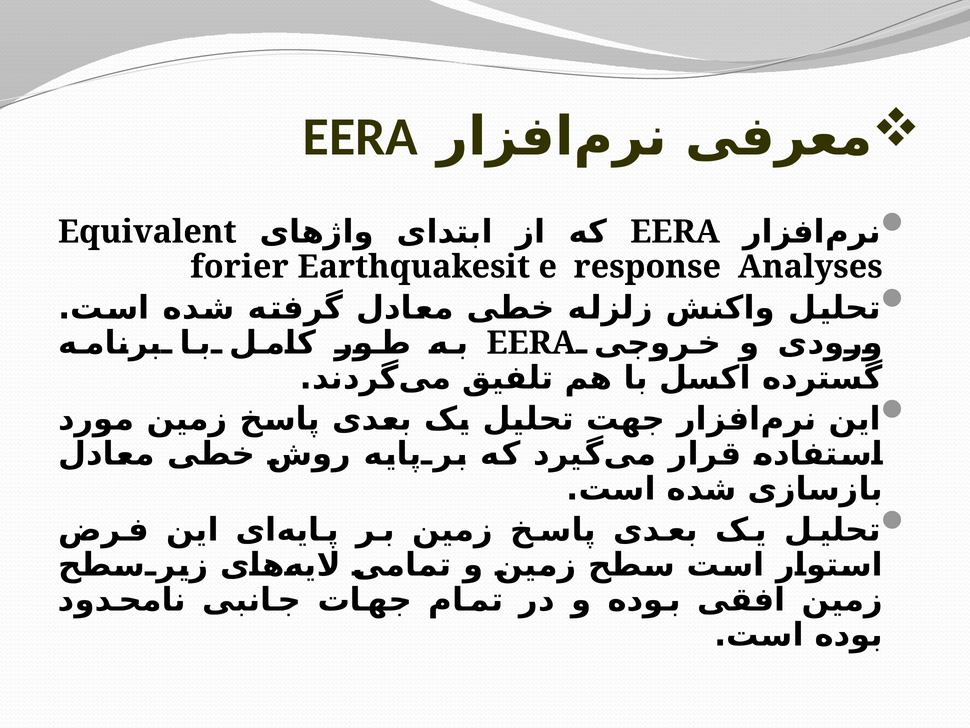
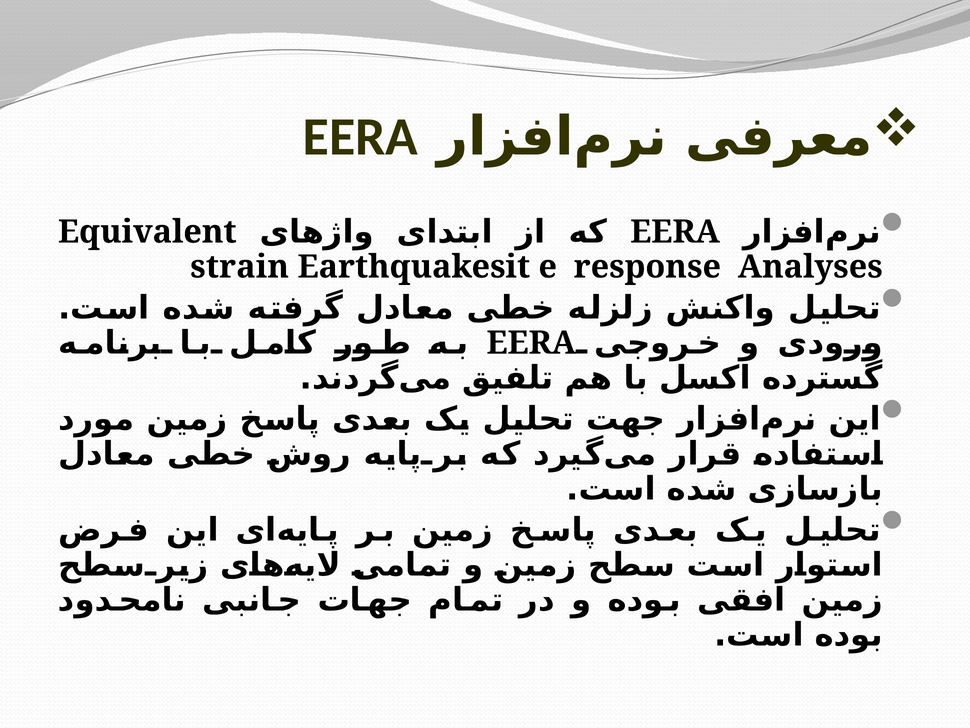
forier: forier -> strain (240, 267)
